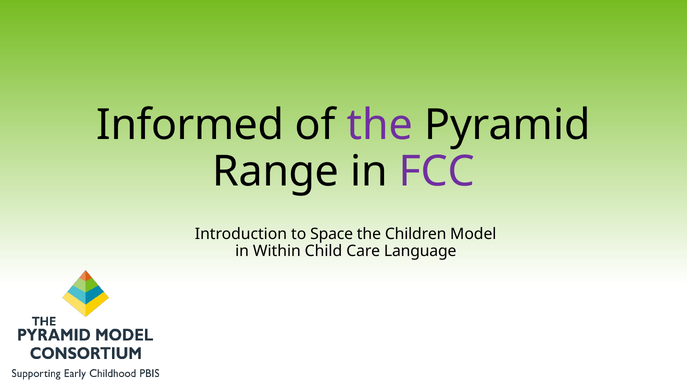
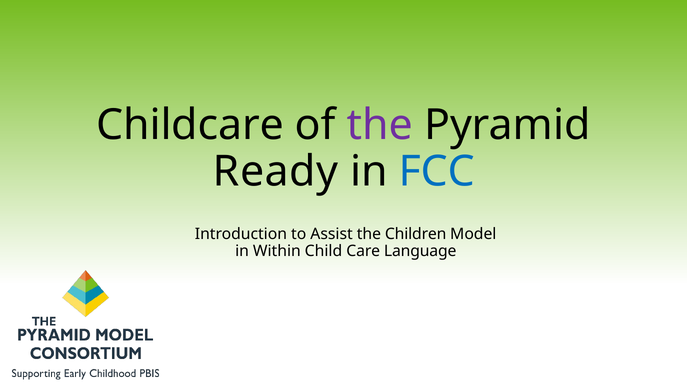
Informed: Informed -> Childcare (190, 125)
Range: Range -> Ready (275, 172)
FCC colour: purple -> blue (437, 172)
Space: Space -> Assist (332, 235)
